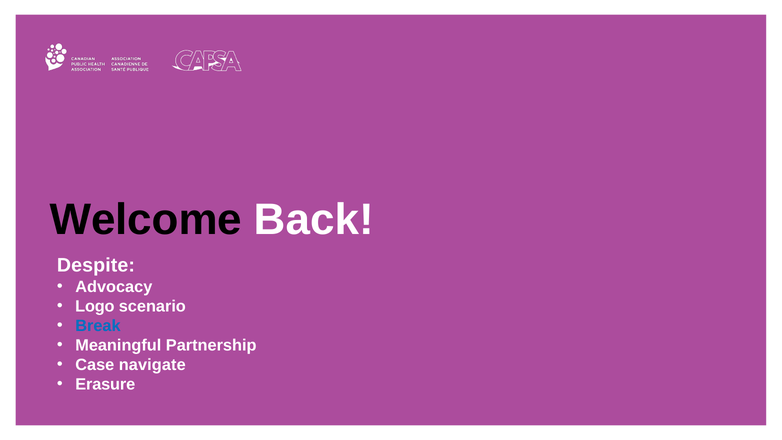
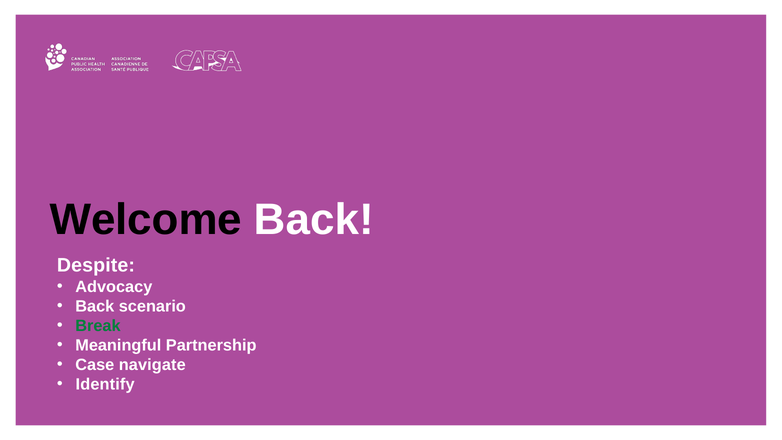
Logo: Logo -> Back (95, 306)
Break colour: blue -> green (98, 326)
Erasure: Erasure -> Identify (105, 384)
